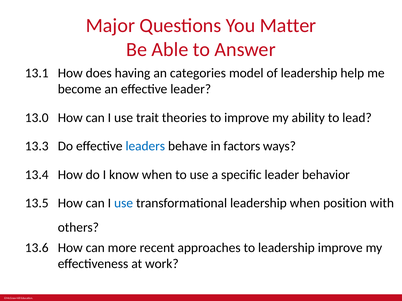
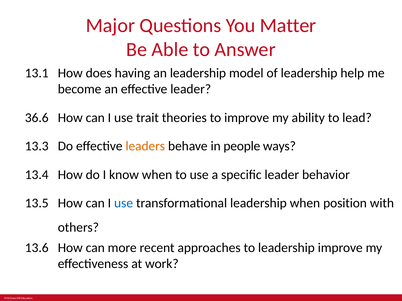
an categories: categories -> leadership (198, 73)
13.0: 13.0 -> 36.6 (37, 118)
leaders colour: blue -> orange (145, 146)
factors: factors -> people (242, 146)
